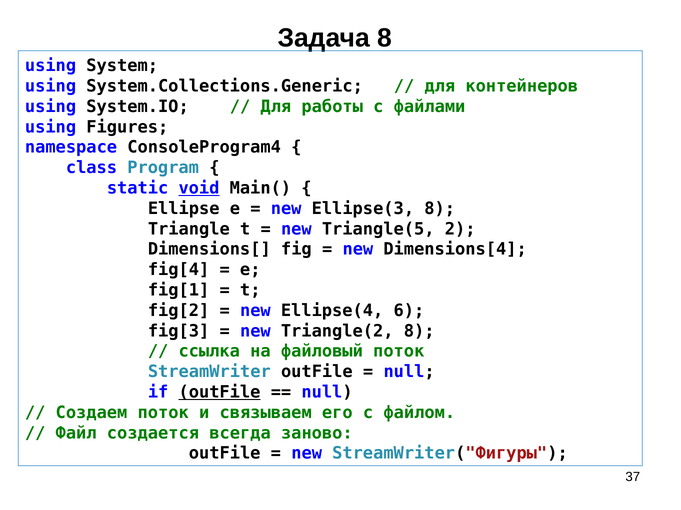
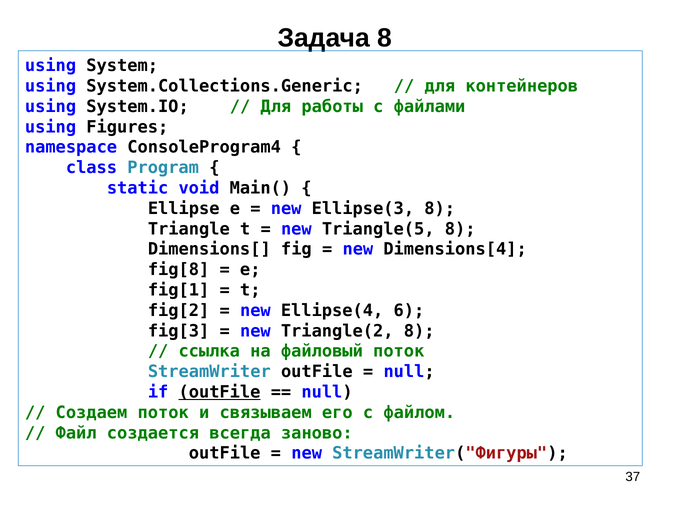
void underline: present -> none (199, 188)
Triangle(5 2: 2 -> 8 (460, 229)
fig[4: fig[4 -> fig[8 (179, 270)
